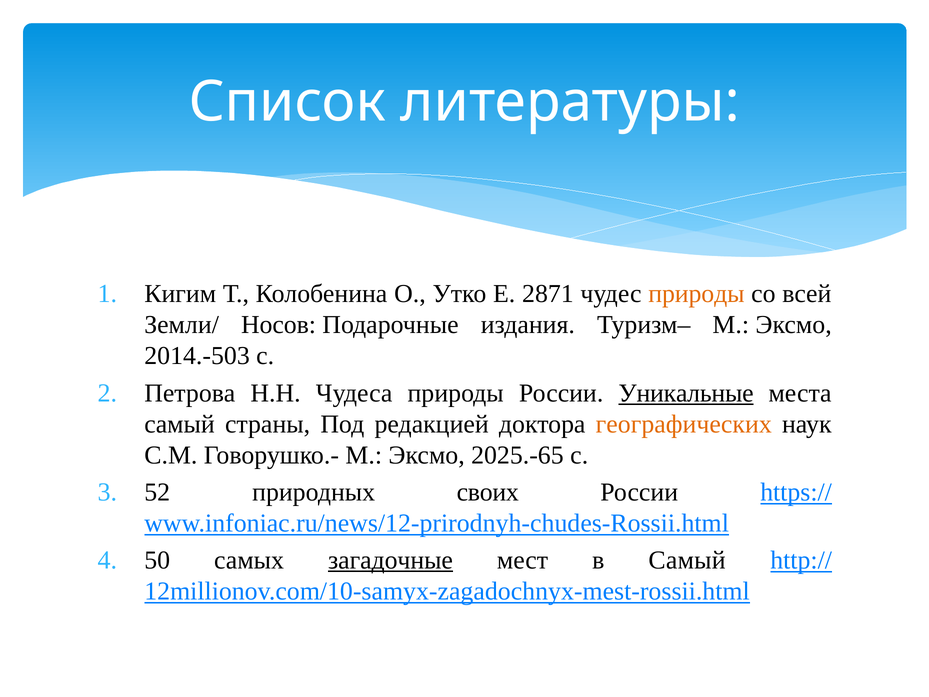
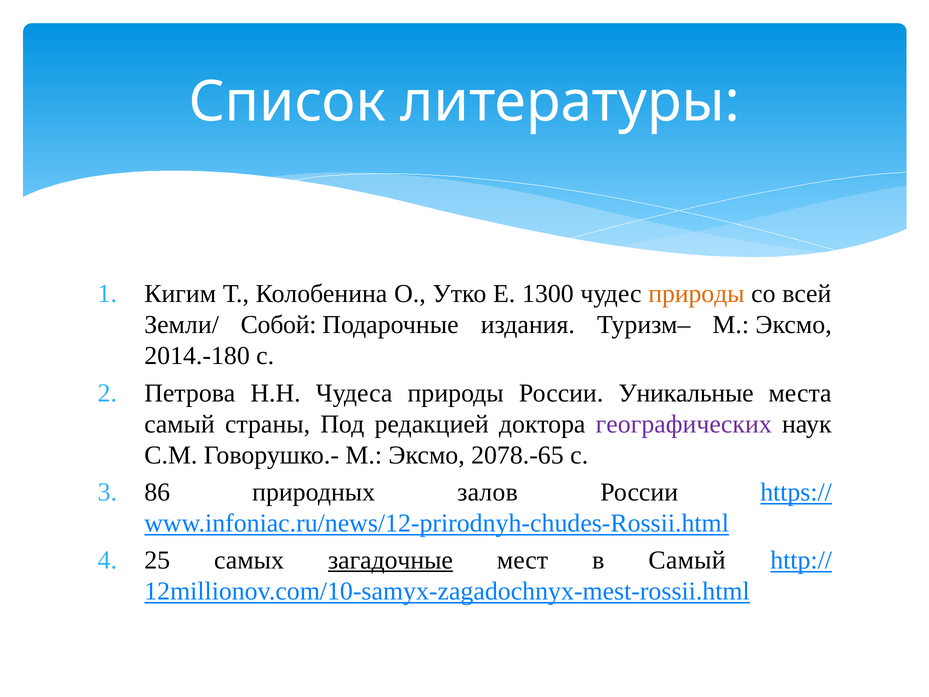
2871: 2871 -> 1300 (548, 294)
Носов: Носов -> Собой (279, 325)
2014.-503: 2014.-503 -> 2014.-180 (197, 356)
Уникальные underline: present -> none (686, 393)
географических colour: orange -> purple (684, 424)
2025.-65: 2025.-65 -> 2078.-65 (517, 455)
52: 52 -> 86 (157, 492)
своих: своих -> залов (488, 492)
50: 50 -> 25 (157, 560)
